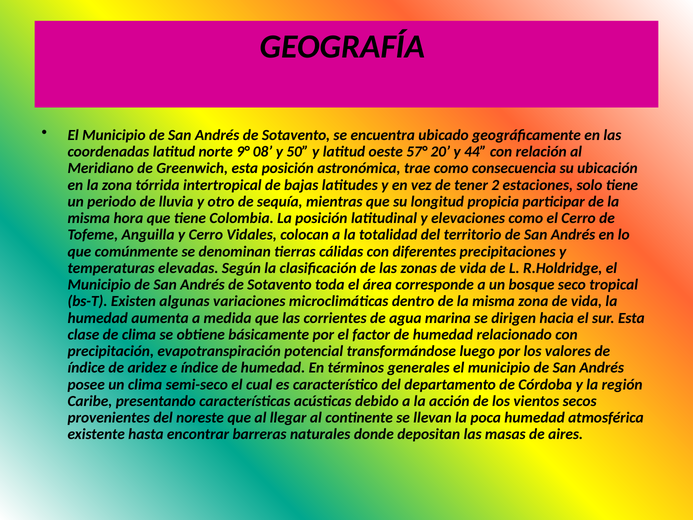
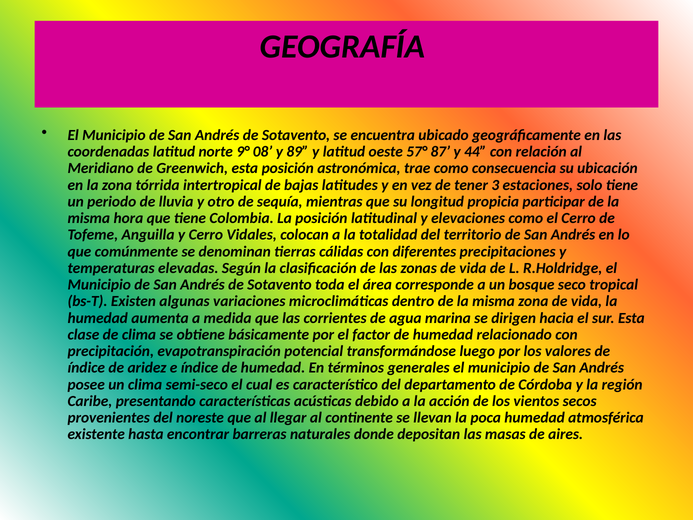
50: 50 -> 89 (298, 152)
20: 20 -> 87 (440, 152)
2: 2 -> 3 (495, 185)
